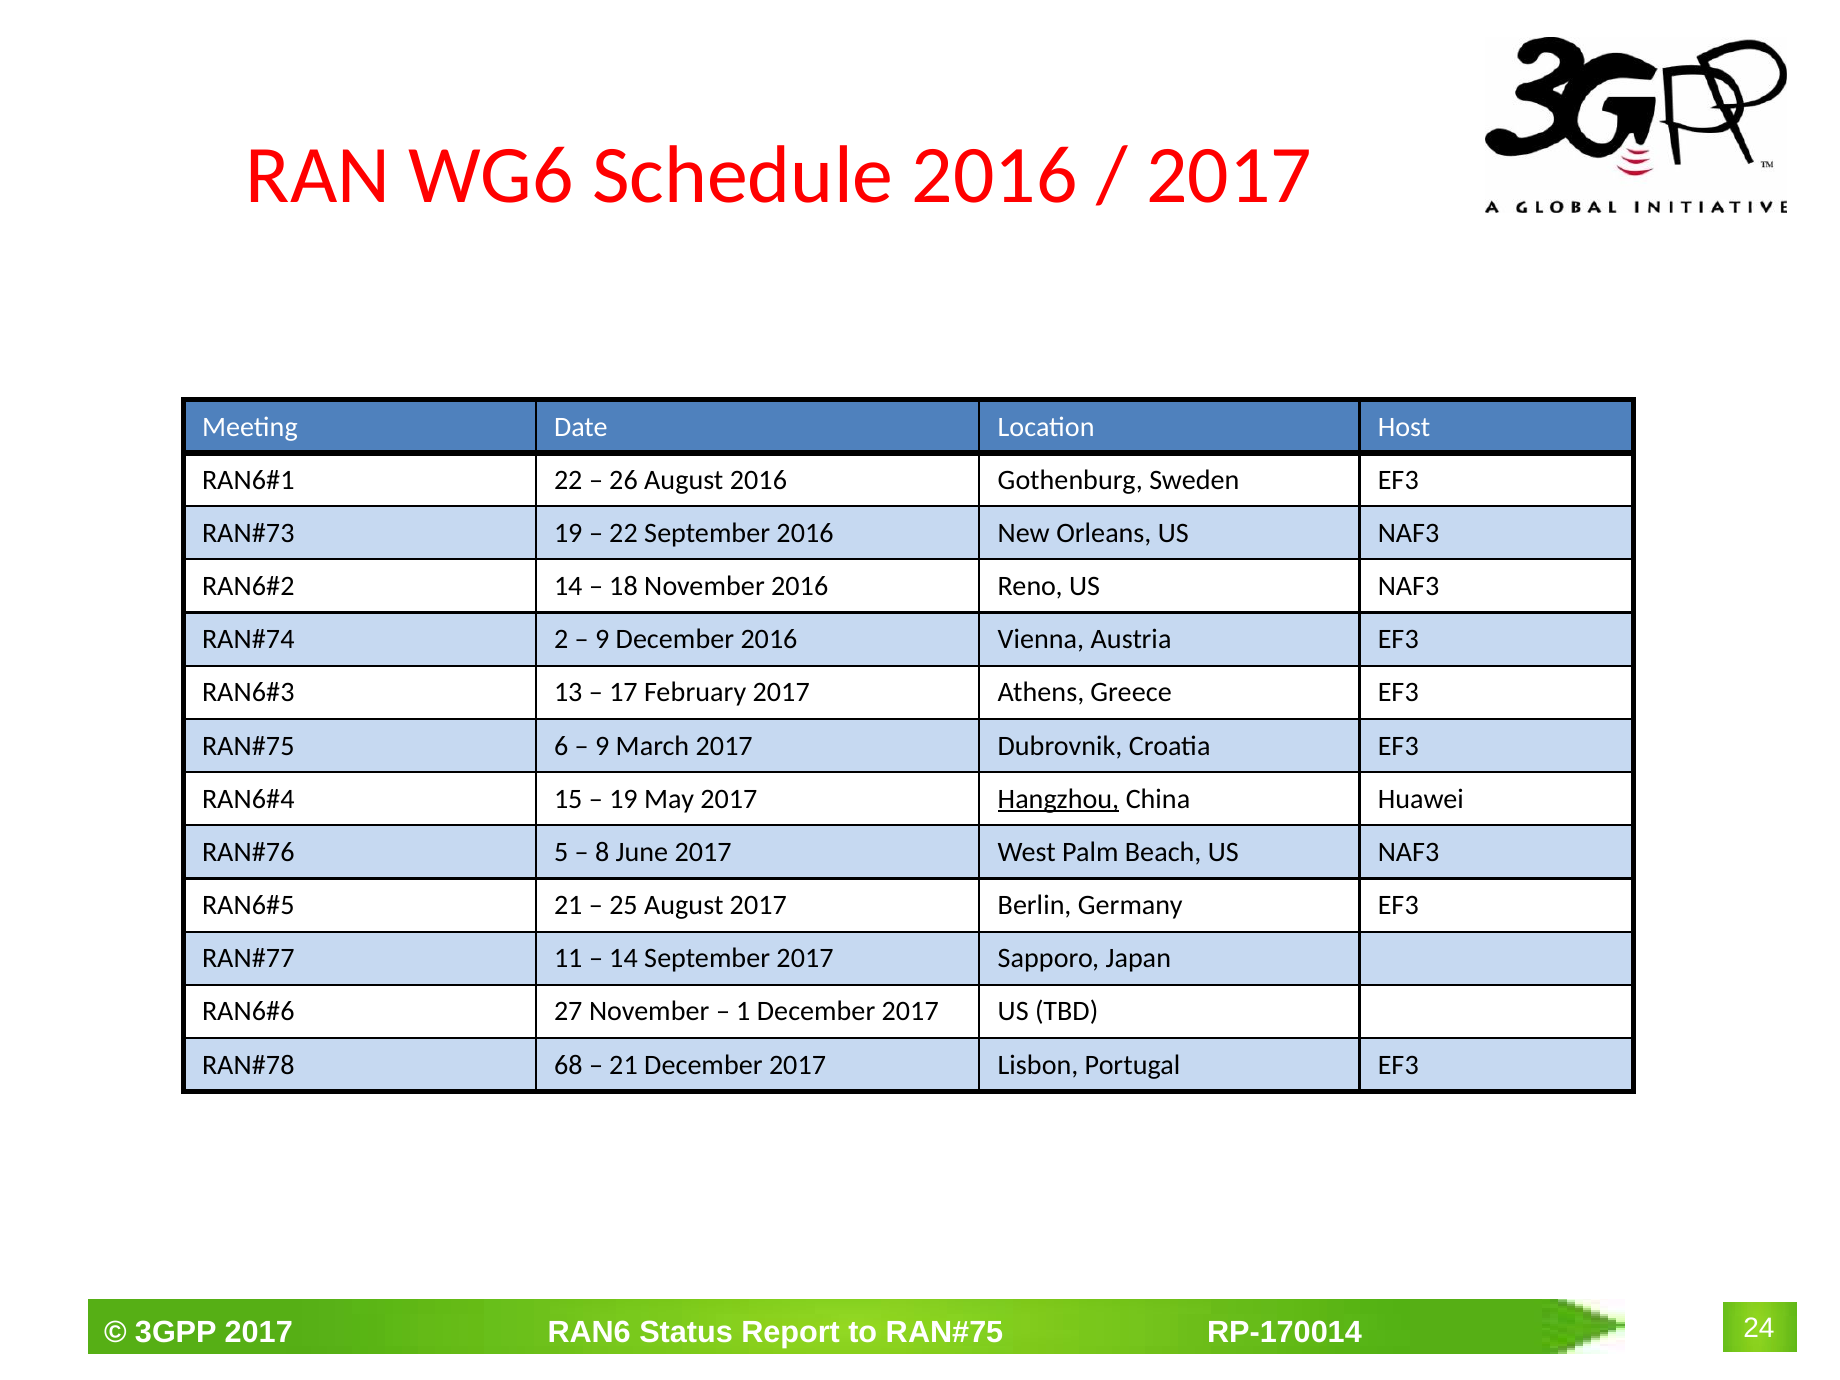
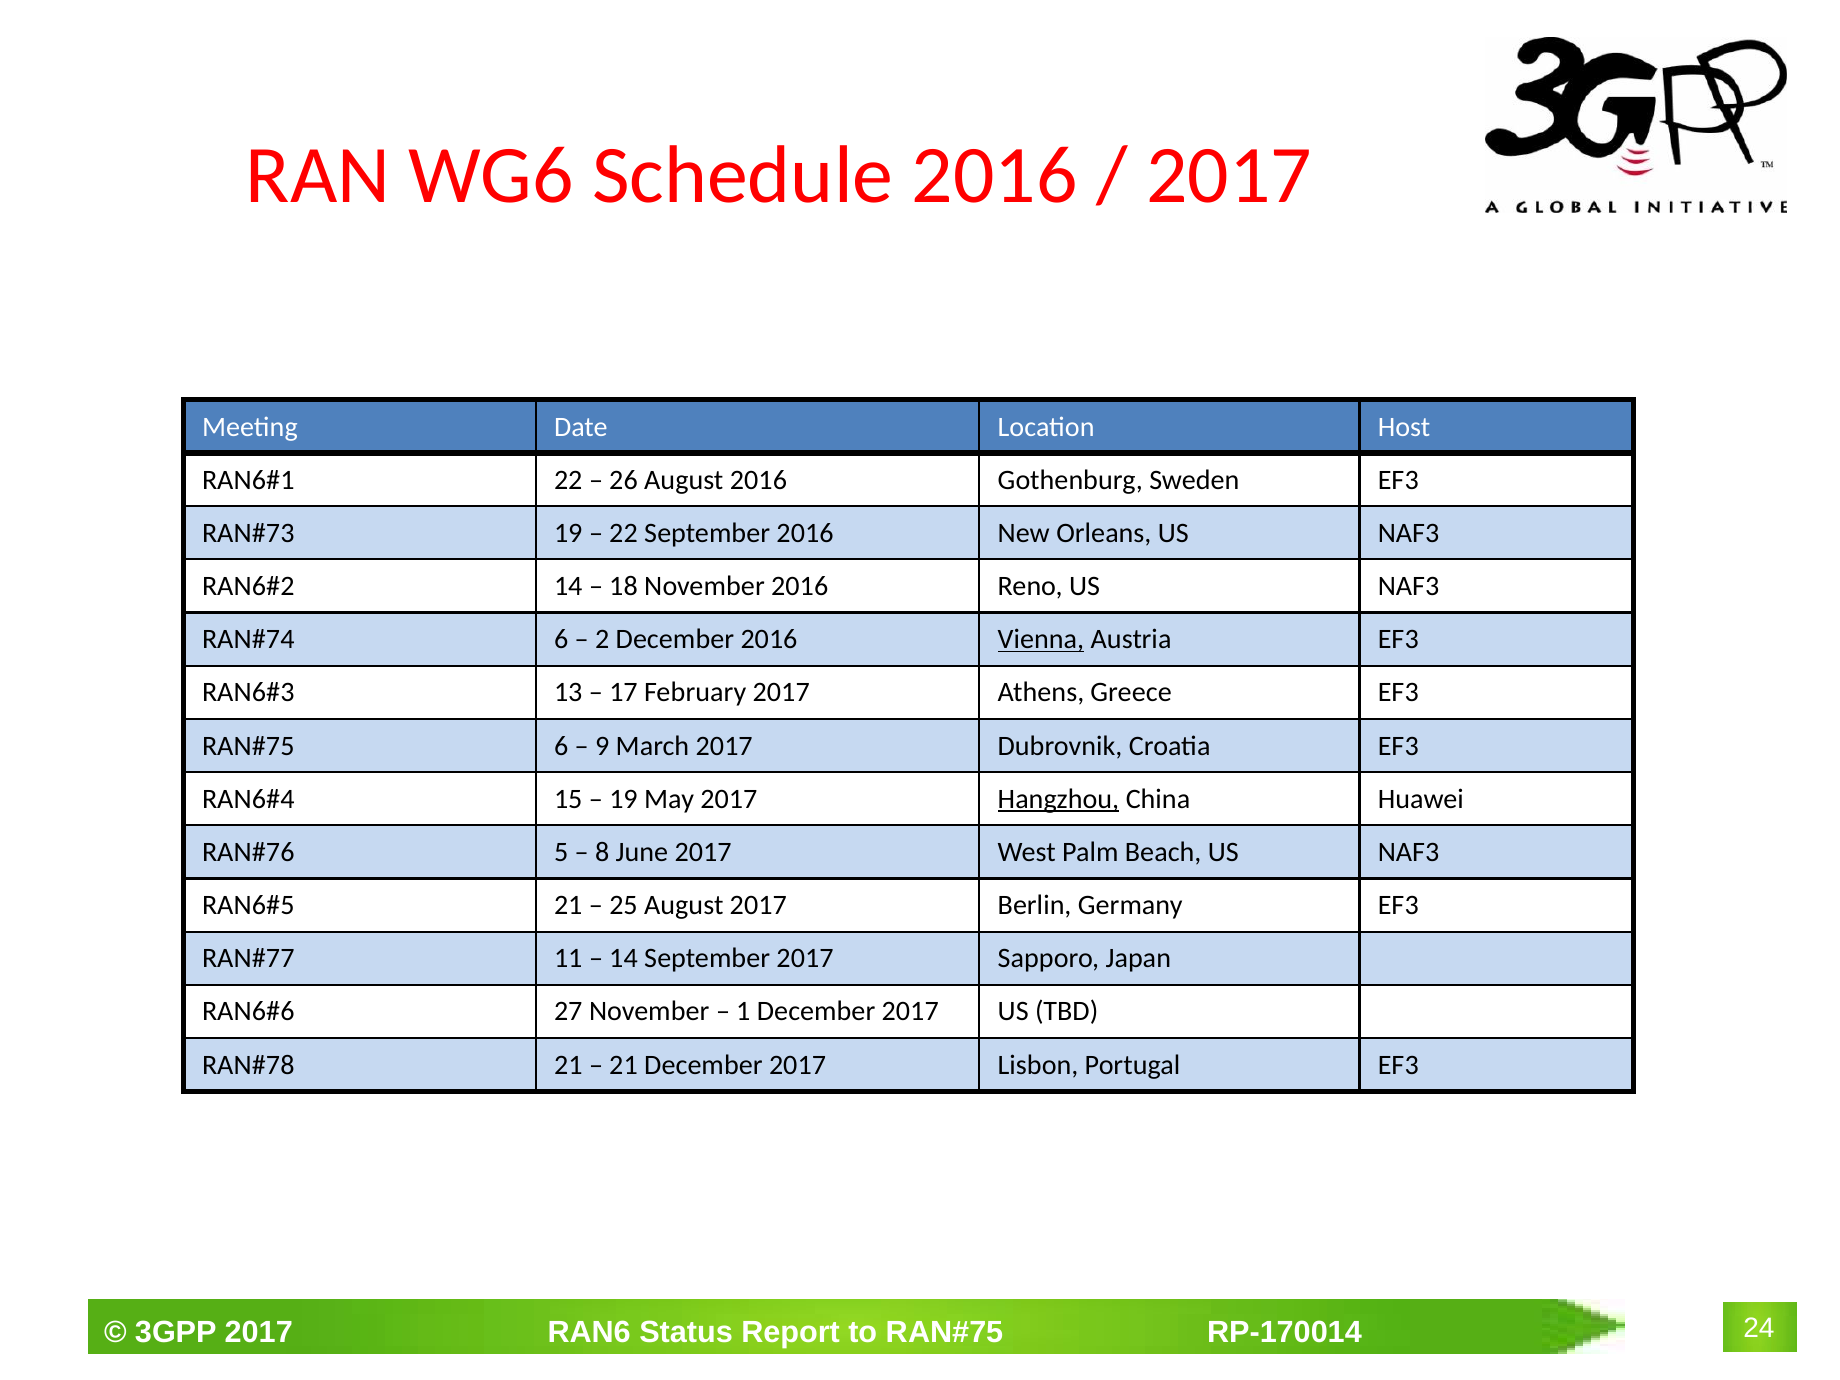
2: 2 -> 6 (561, 640)
9: 9 -> 2 (602, 640)
Vienna underline: none -> present (1041, 640)
68: 68 -> 21 (568, 1065)
